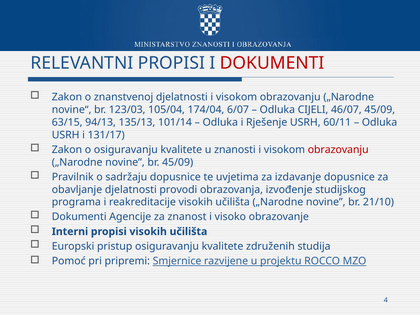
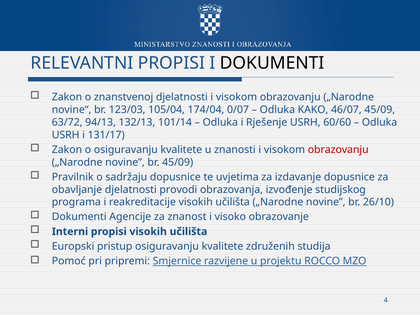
DOKUMENTI colour: red -> black (272, 63)
6/07: 6/07 -> 0/07 (238, 110)
CIJELI: CIJELI -> KAKO (313, 110)
63/15: 63/15 -> 63/72 (67, 122)
135/13: 135/13 -> 132/13 (137, 122)
60/11: 60/11 -> 60/60 (337, 122)
21/10: 21/10 -> 26/10 (378, 202)
